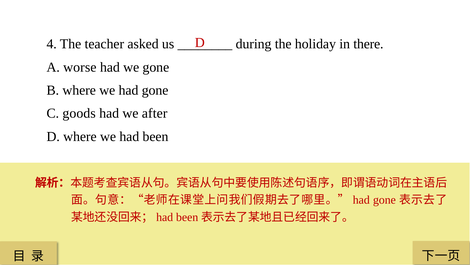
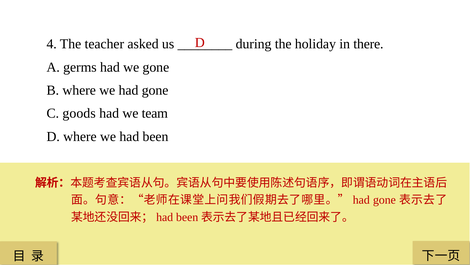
worse: worse -> germs (80, 67)
after: after -> team (155, 113)
